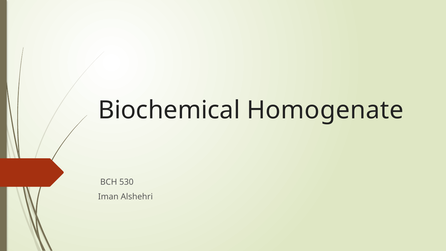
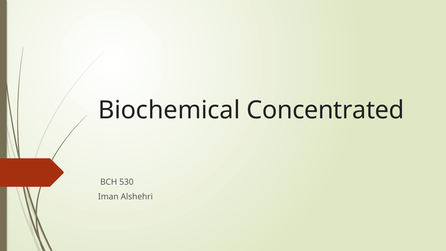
Homogenate: Homogenate -> Concentrated (325, 110)
